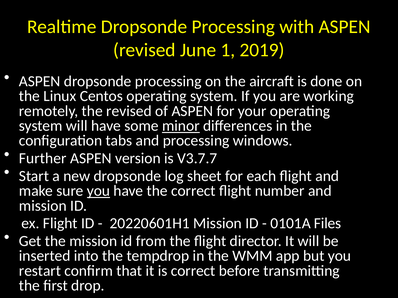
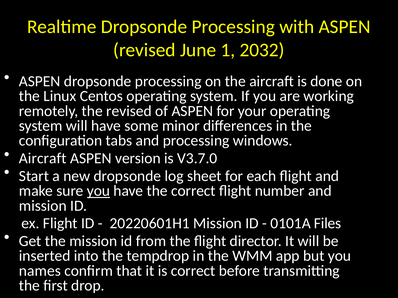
2019: 2019 -> 2032 (262, 50)
minor underline: present -> none (181, 126)
Further: Further -> Aircraft (43, 159)
V3.7.7: V3.7.7 -> V3.7.0 (197, 159)
restart: restart -> names (40, 271)
